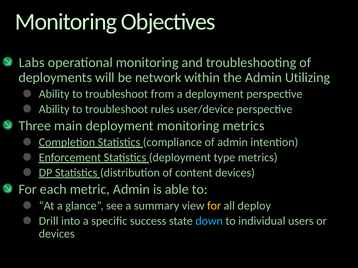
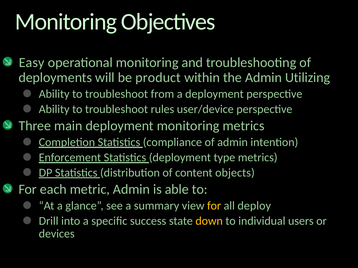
Labs: Labs -> Easy (32, 63)
network: network -> product (158, 78)
content devices: devices -> objects (235, 173)
down colour: light blue -> yellow (209, 221)
